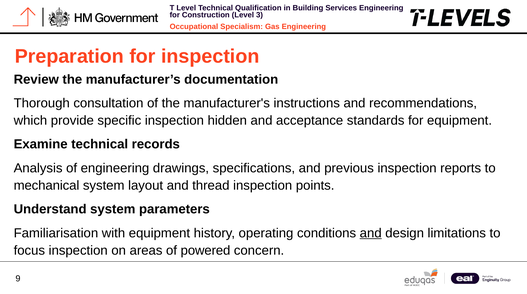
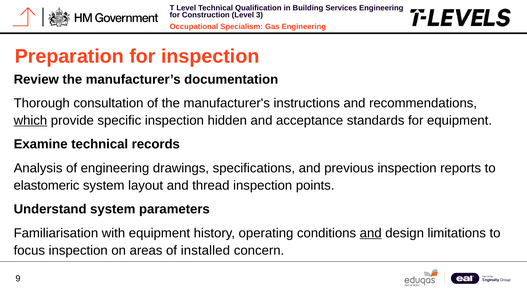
which underline: none -> present (30, 121)
mechanical: mechanical -> elastomeric (47, 186)
powered: powered -> installed (205, 251)
